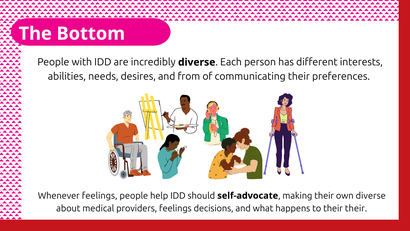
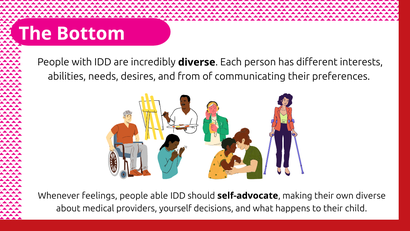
help: help -> able (159, 195)
providers feelings: feelings -> yourself (175, 208)
their their: their -> child (356, 208)
